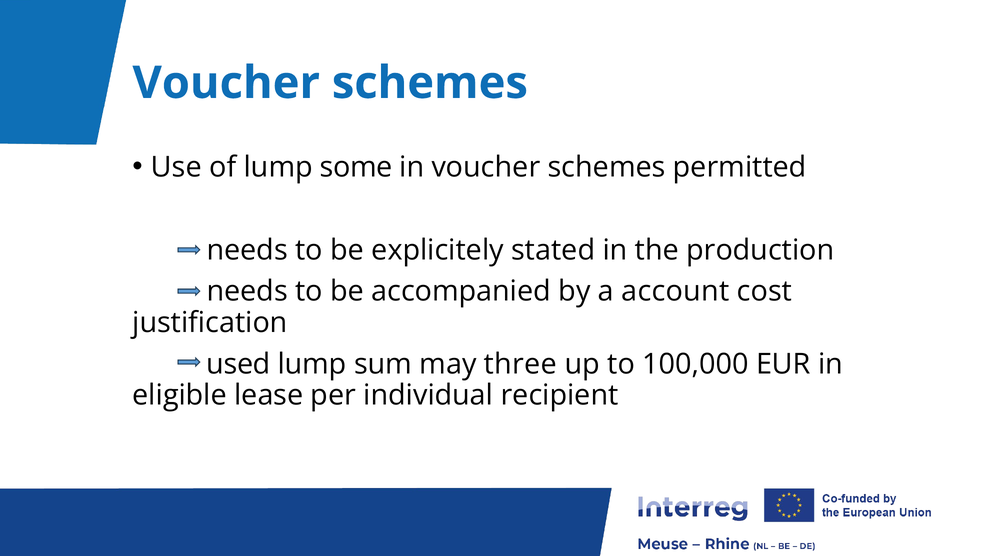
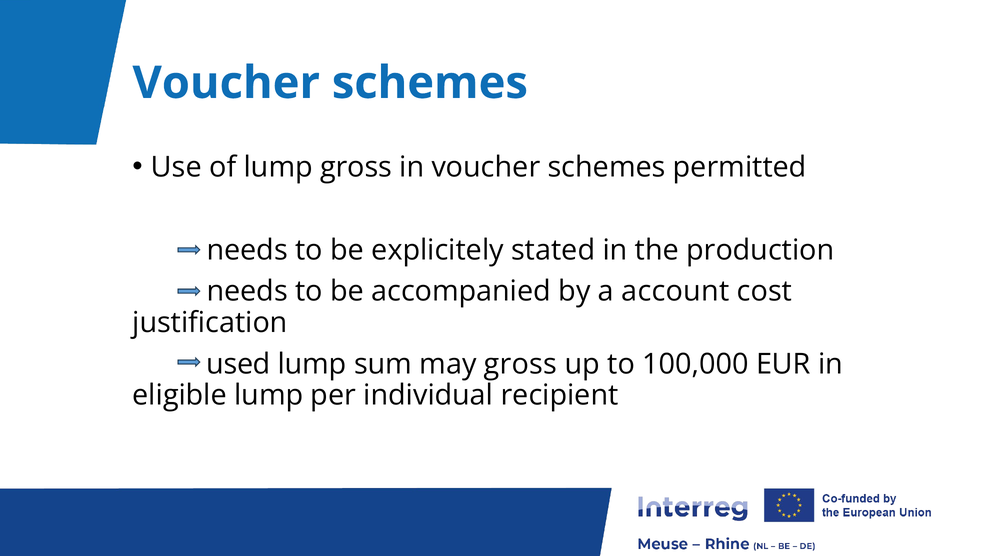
lump some: some -> gross (356, 167)
may three: three -> gross (521, 364)
eligible lease: lease -> lump (269, 395)
